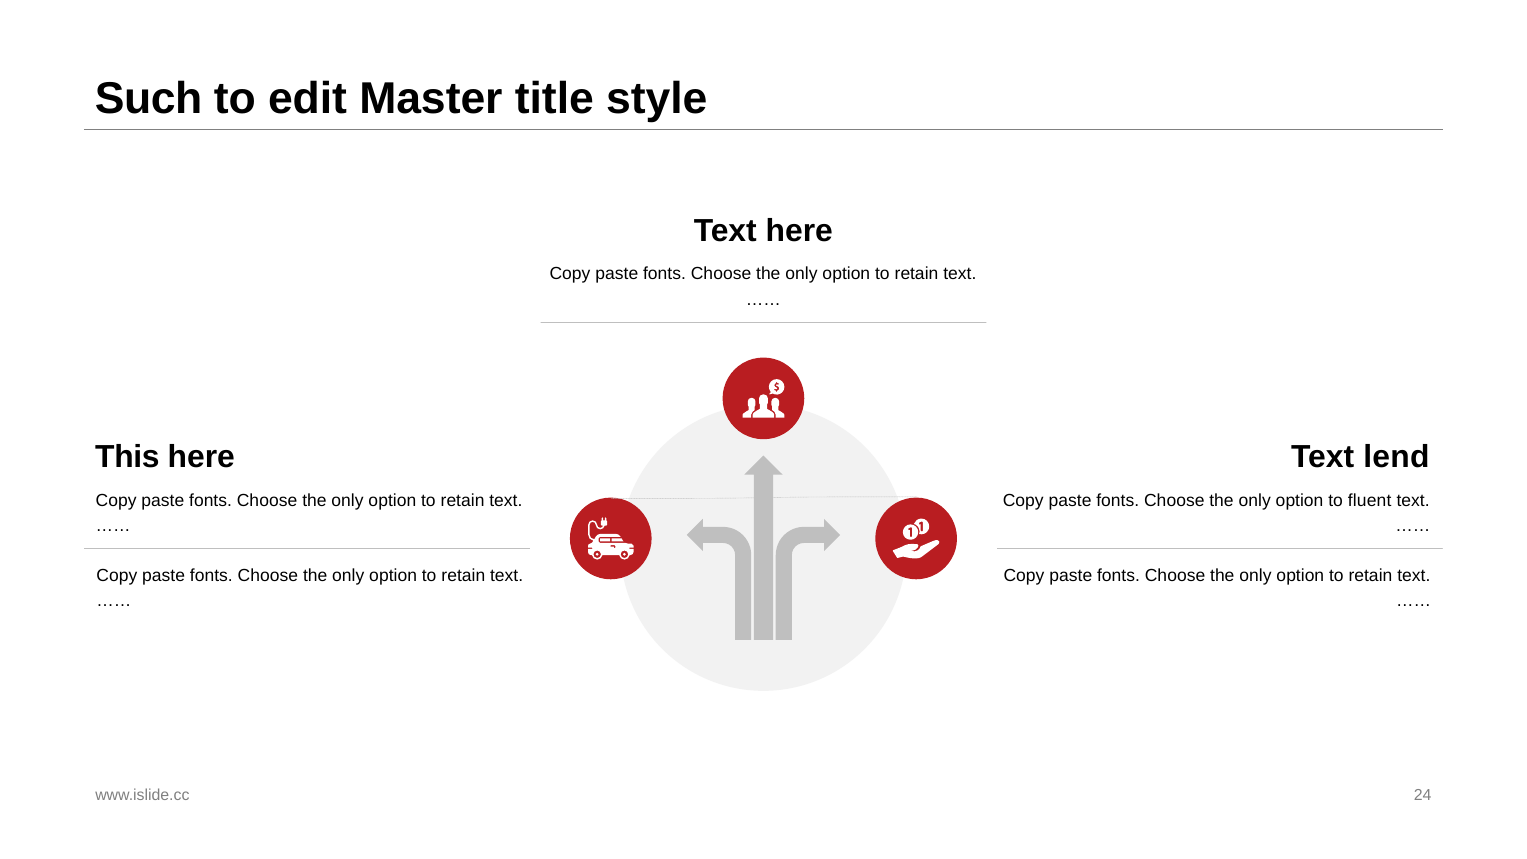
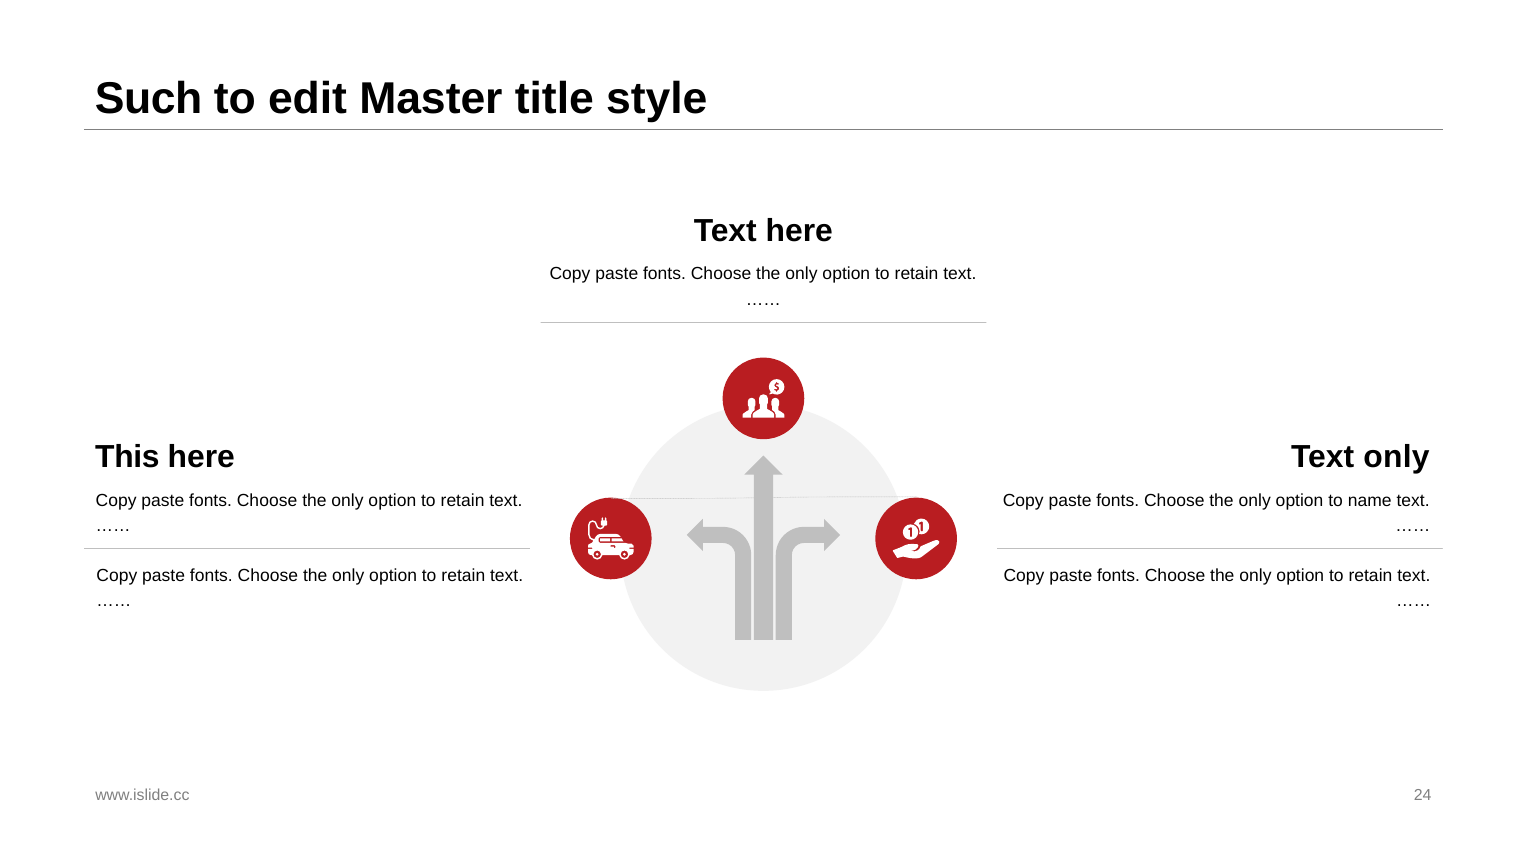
Text lend: lend -> only (1396, 457)
fluent: fluent -> name (1370, 500)
